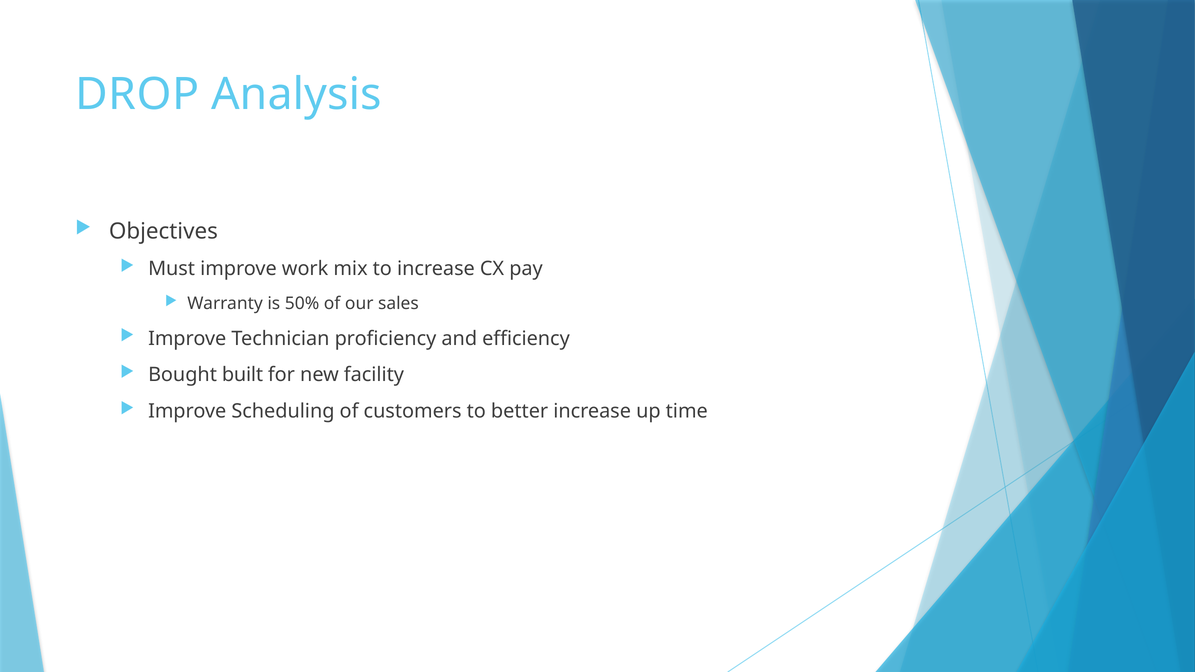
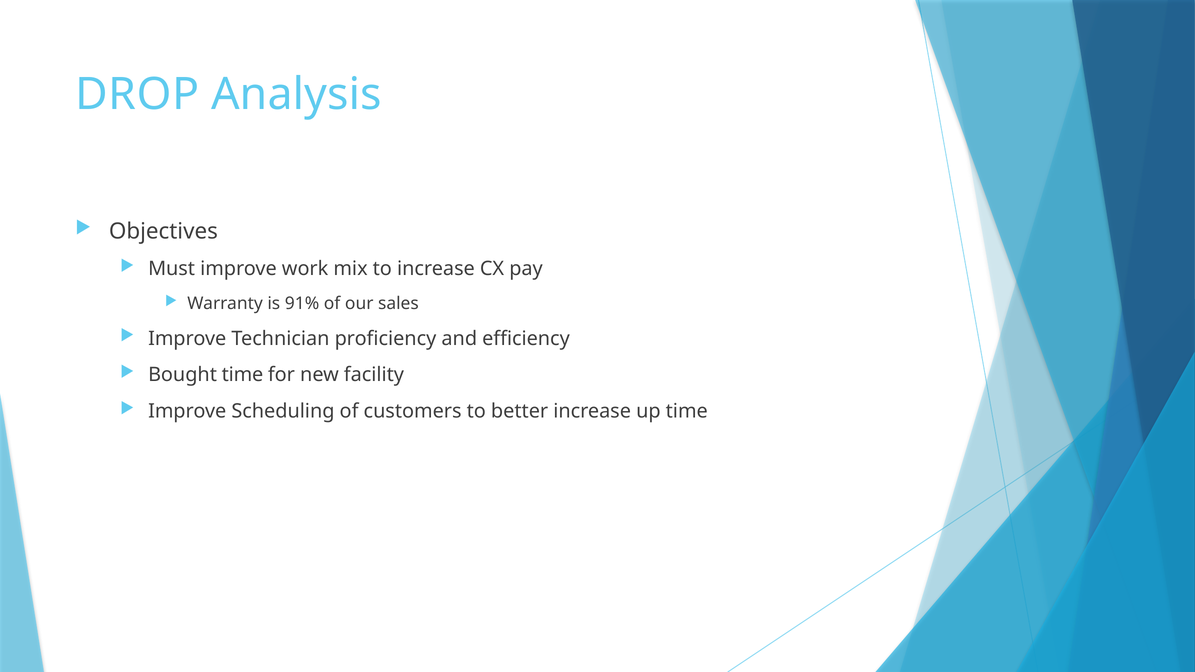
50%: 50% -> 91% (302, 304)
Bought built: built -> time (242, 375)
